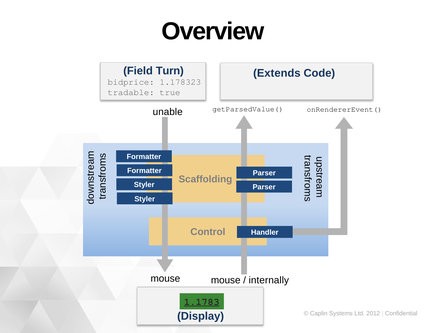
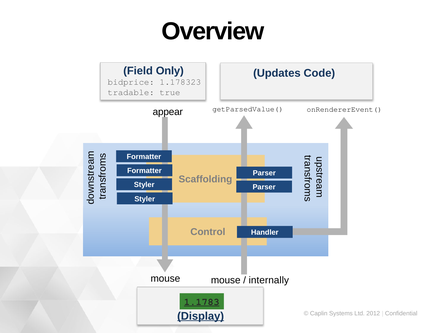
Turn: Turn -> Only (170, 71)
Extends: Extends -> Updates (277, 73)
unable: unable -> appear (168, 112)
Display underline: none -> present (201, 316)
